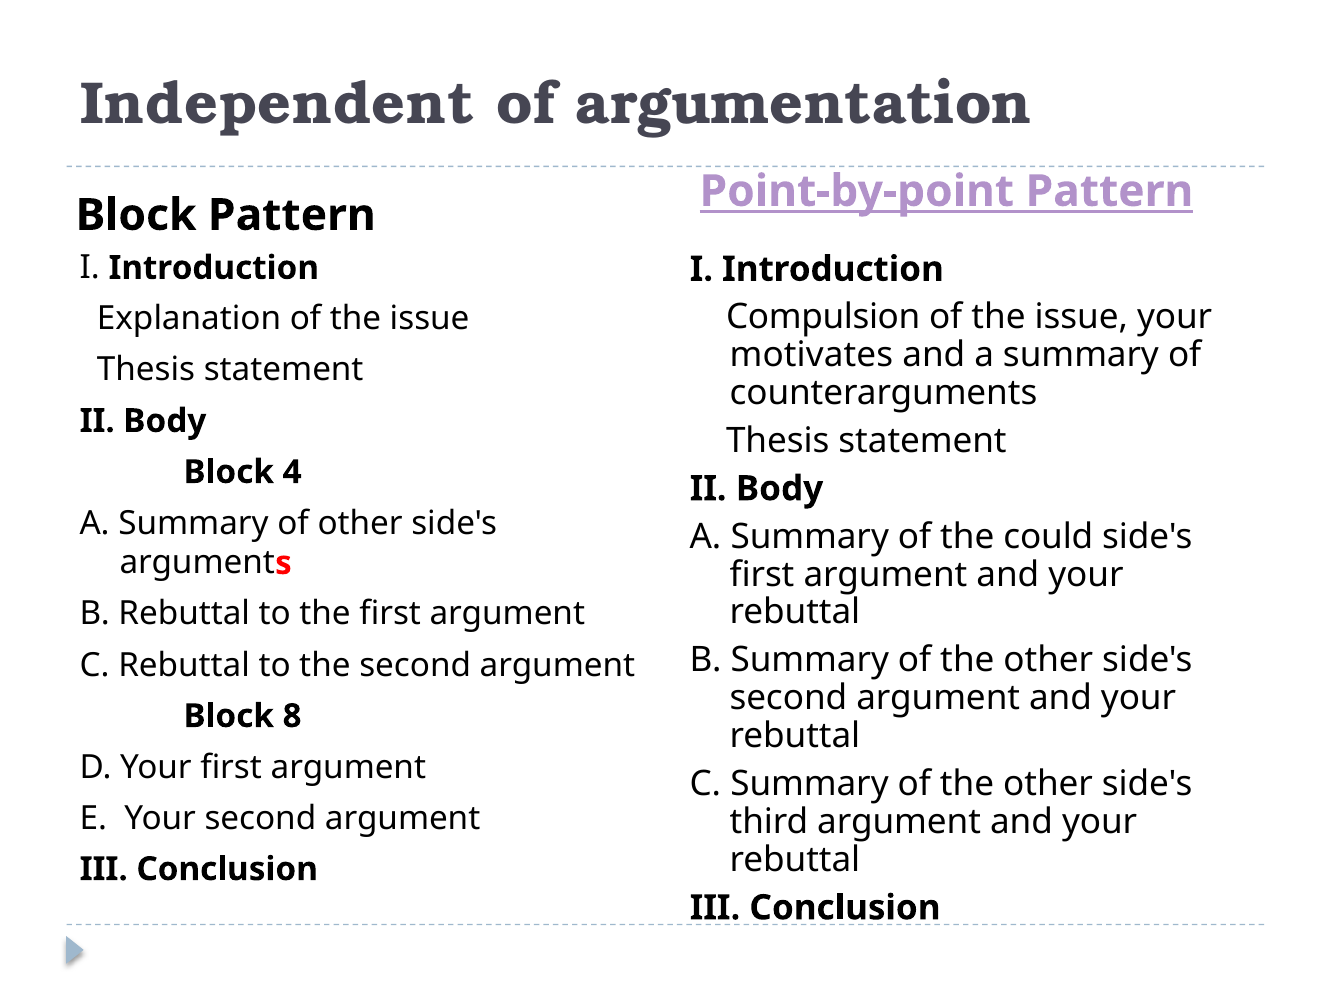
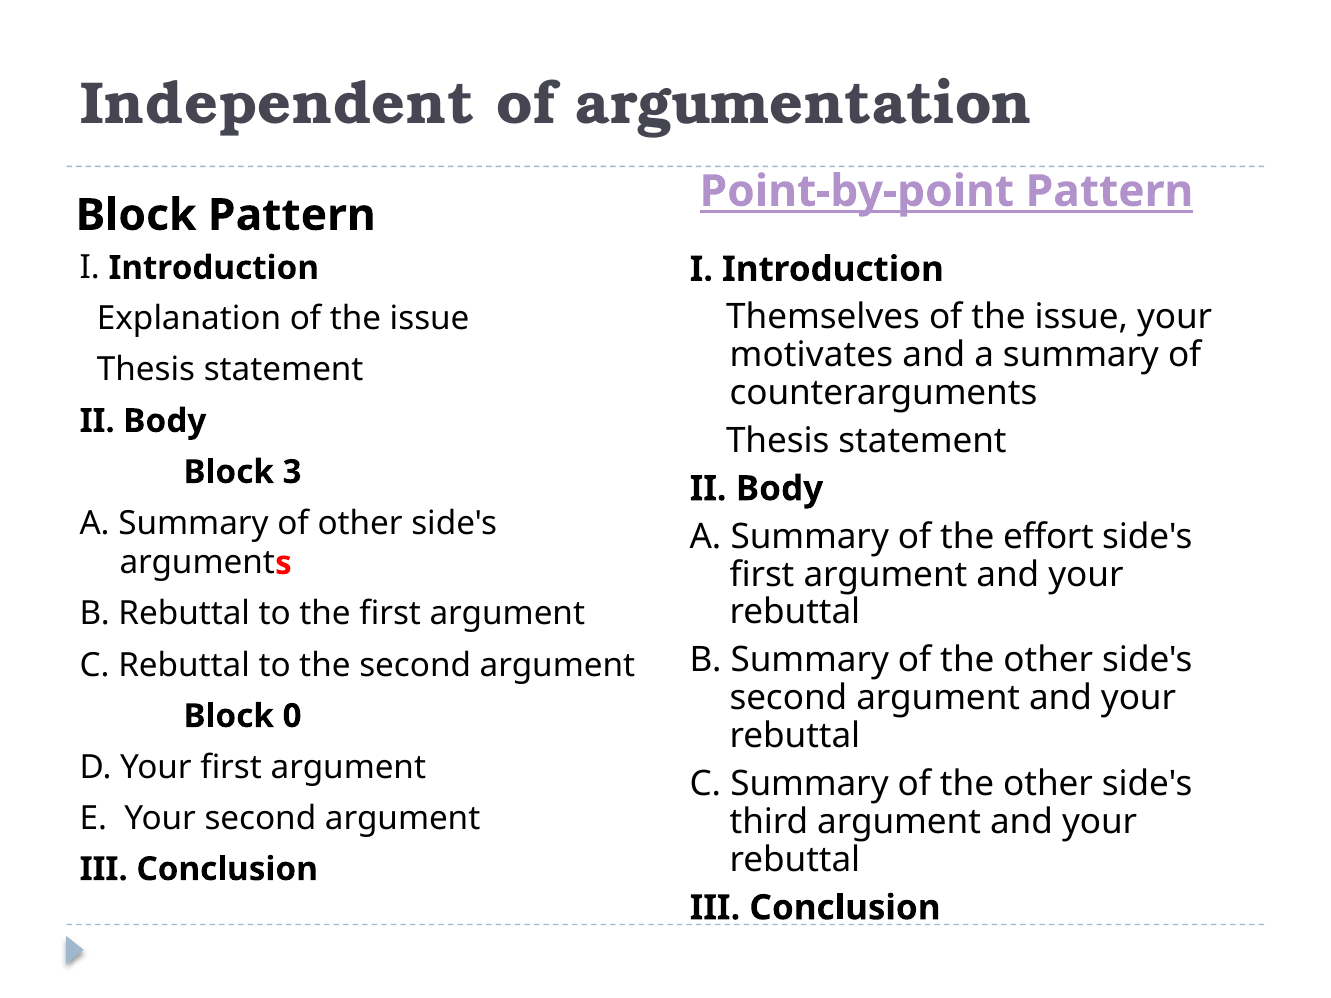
Compulsion: Compulsion -> Themselves (823, 317)
4: 4 -> 3 (292, 472)
could: could -> effort (1048, 537)
8: 8 -> 0 (292, 716)
